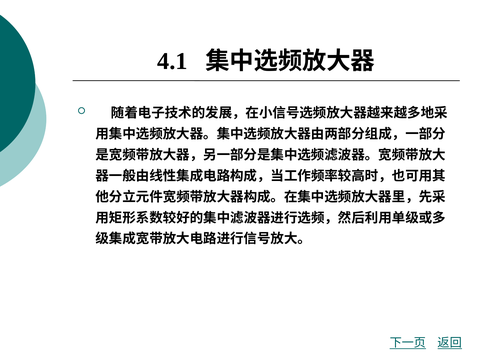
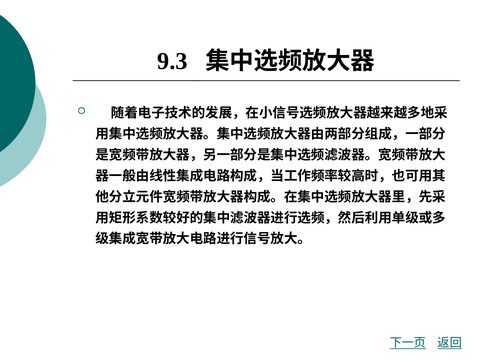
4.1: 4.1 -> 9.3 (172, 61)
